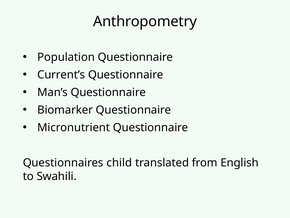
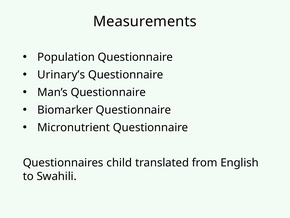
Anthropometry: Anthropometry -> Measurements (145, 21)
Current’s: Current’s -> Urinary’s (61, 75)
